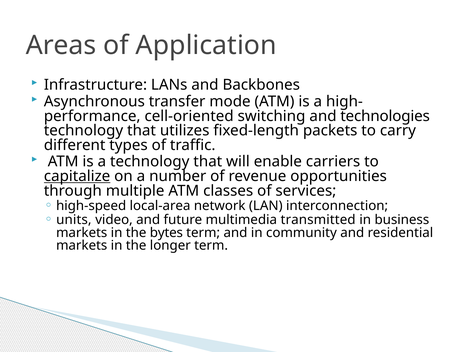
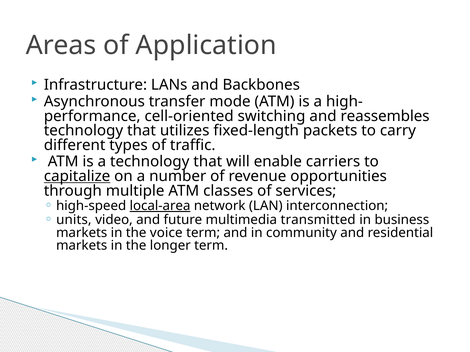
technologies: technologies -> reassembles (385, 116)
local-area underline: none -> present (160, 206)
bytes: bytes -> voice (166, 233)
